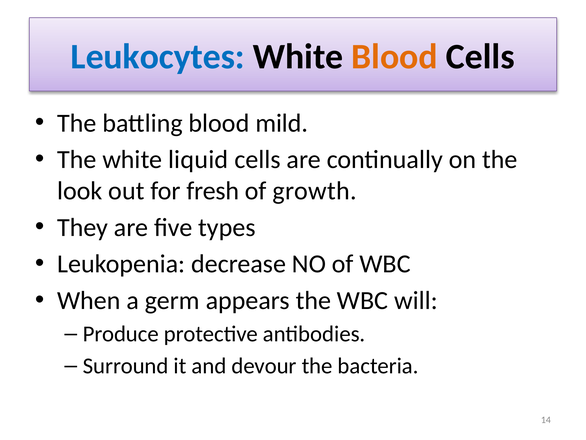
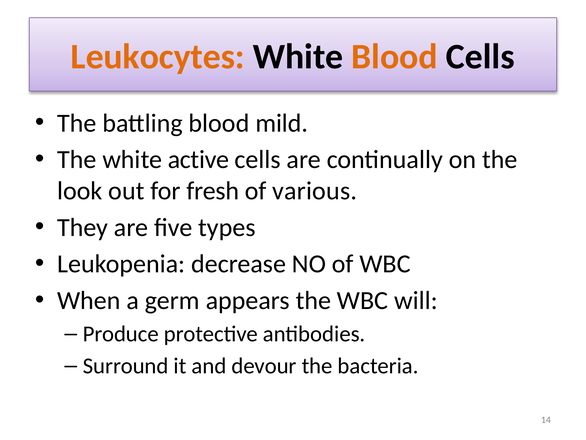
Leukocytes colour: blue -> orange (158, 57)
liquid: liquid -> active (198, 159)
growth: growth -> various (315, 191)
